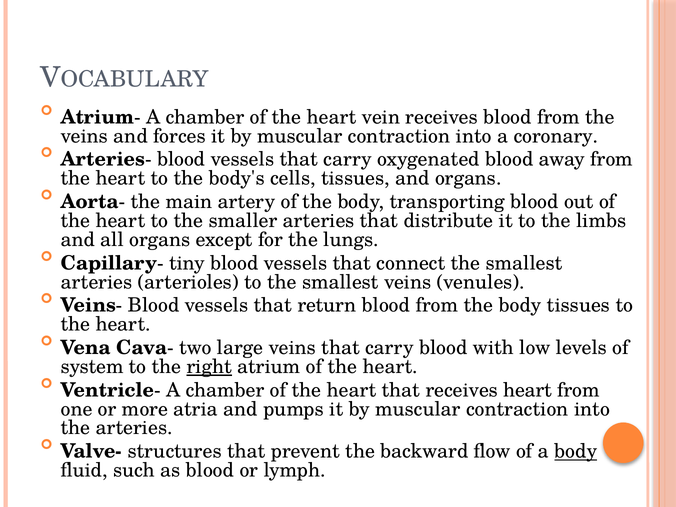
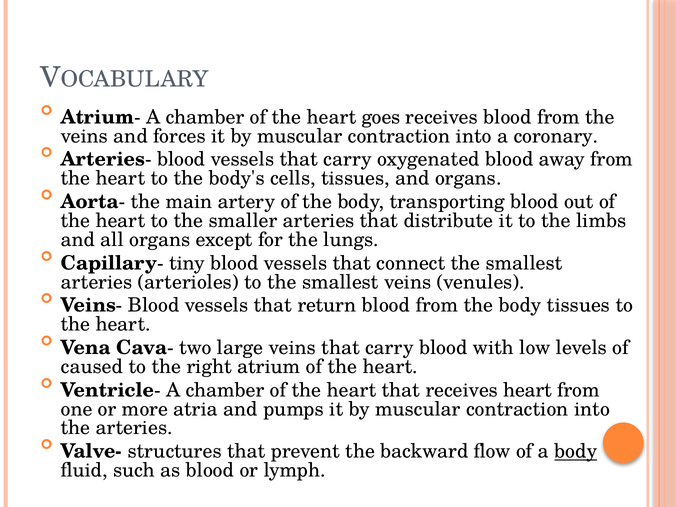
vein: vein -> goes (381, 117)
system: system -> caused (92, 367)
right underline: present -> none (209, 367)
